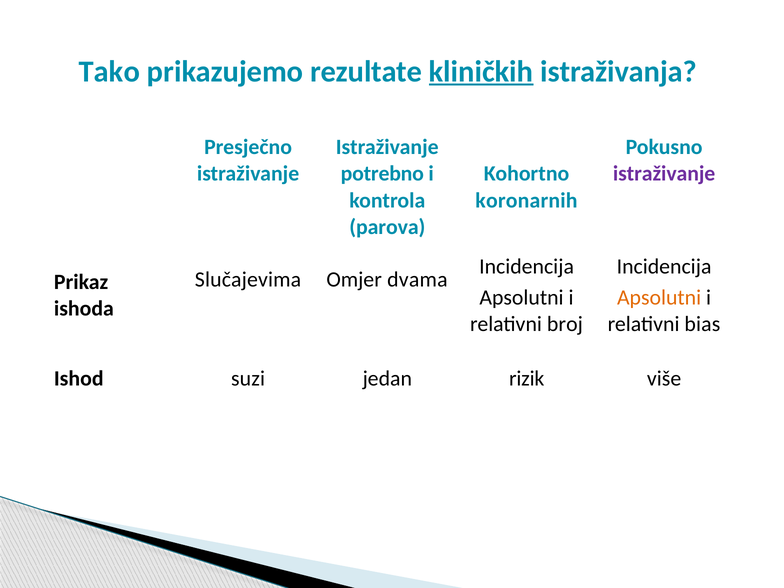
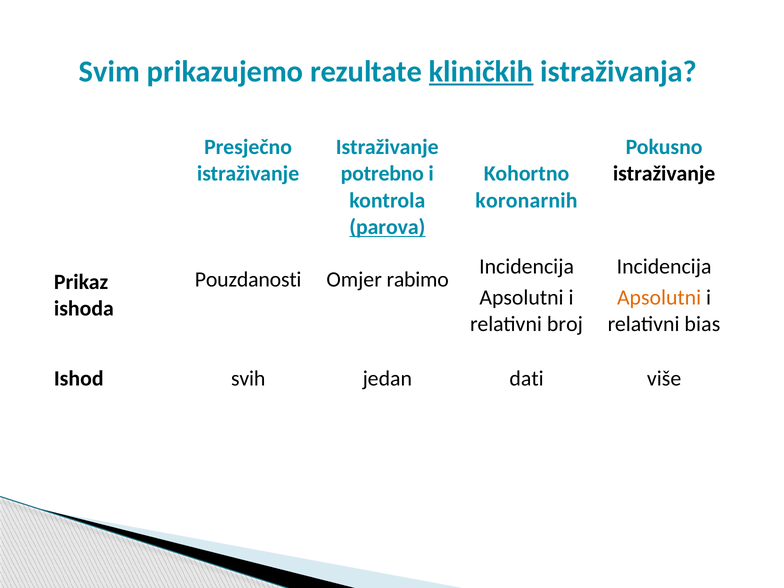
Tako: Tako -> Svim (109, 71)
istraživanje colour: purple -> black (664, 174)
parova underline: none -> present (387, 227)
Slučajevima: Slučajevima -> Pouzdanosti (248, 280)
dvama: dvama -> rabimo (418, 280)
suzi: suzi -> svih (248, 379)
rizik: rizik -> dati (527, 379)
